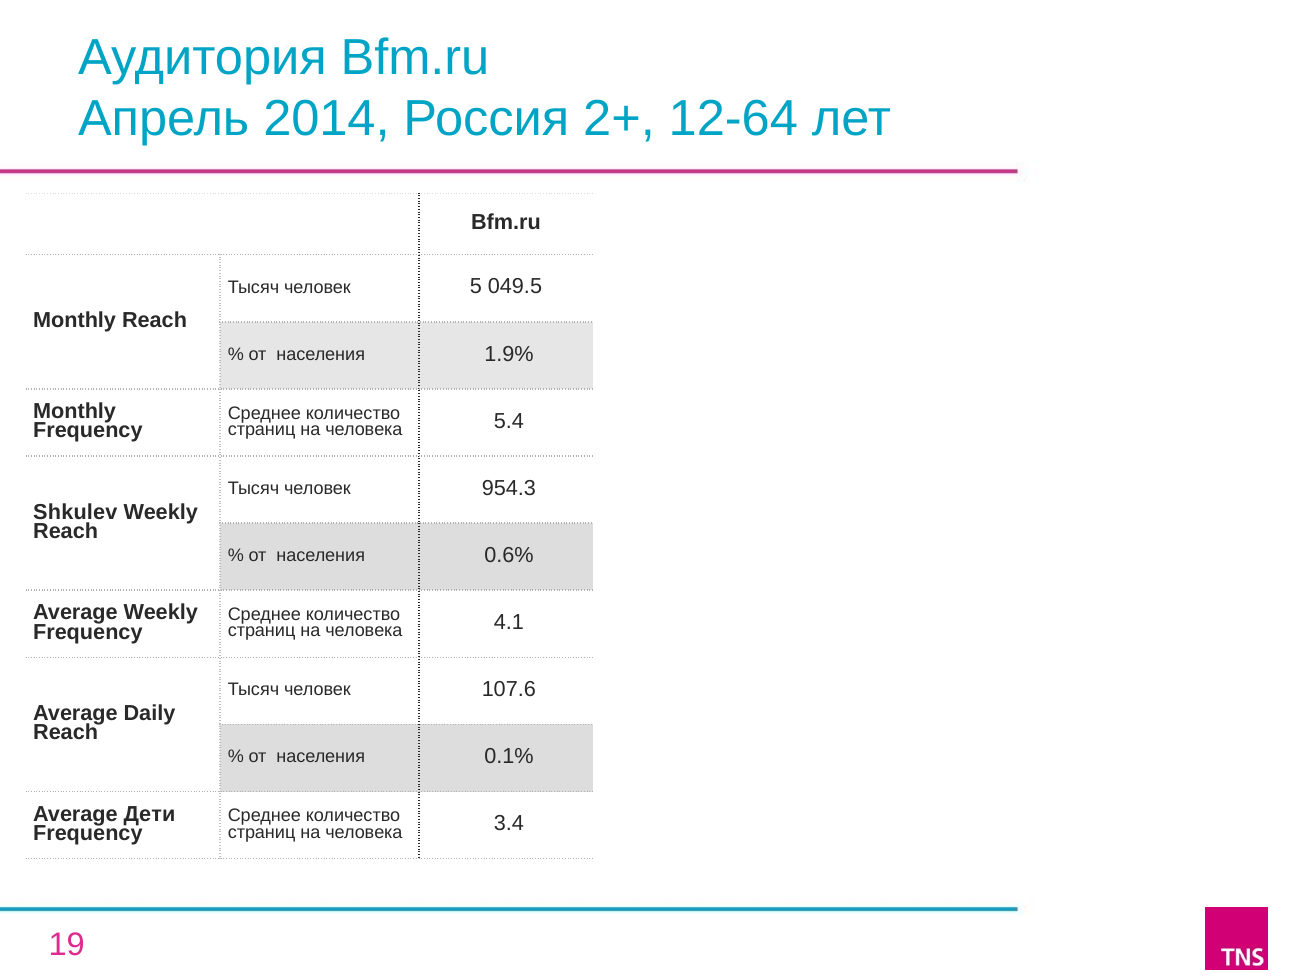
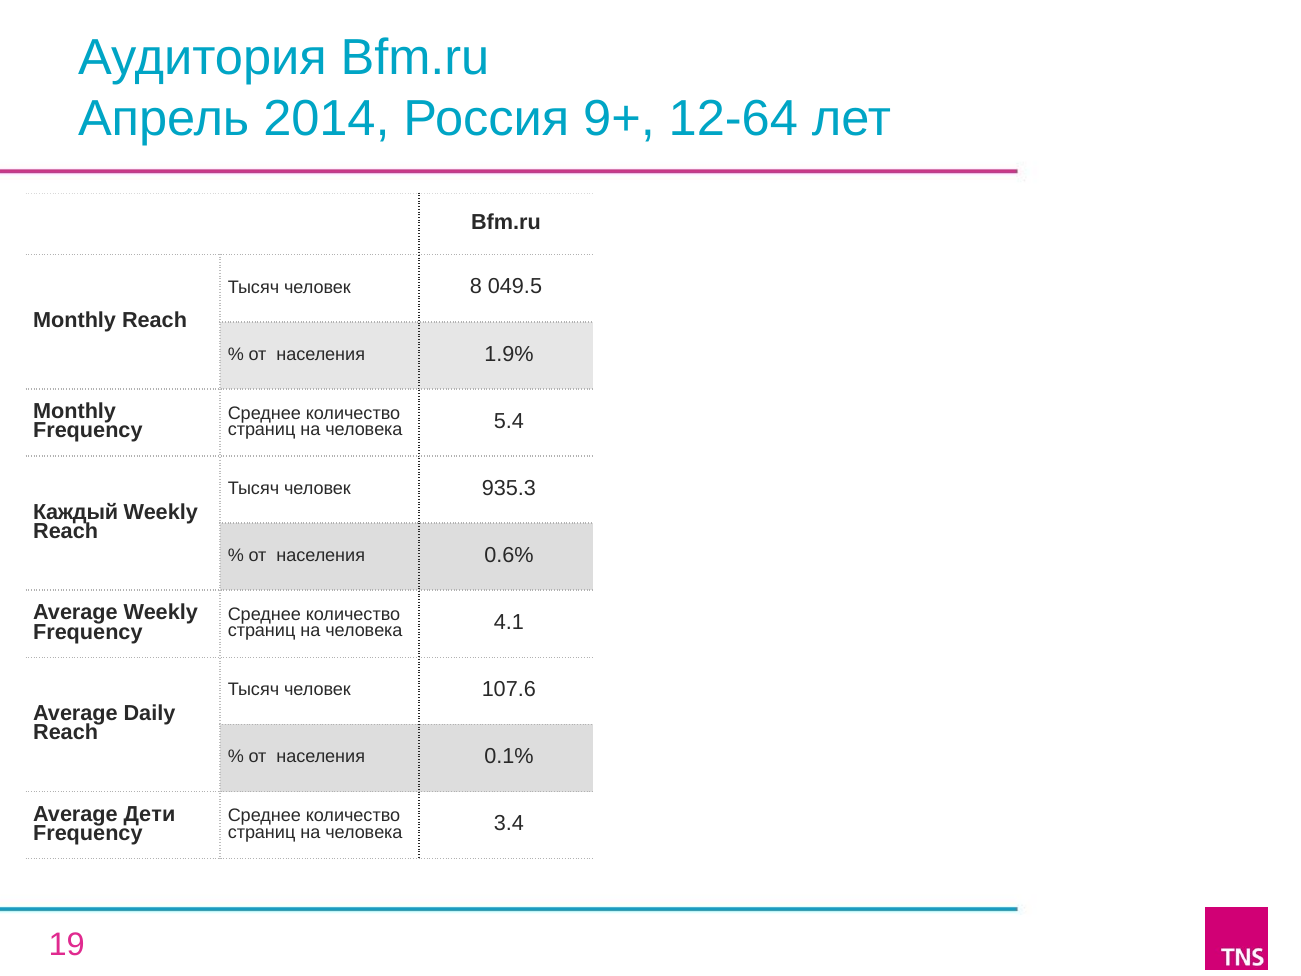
2+: 2+ -> 9+ (619, 118)
5: 5 -> 8 (476, 287)
954.3: 954.3 -> 935.3 (509, 488)
Shkulev: Shkulev -> Каждый (76, 512)
